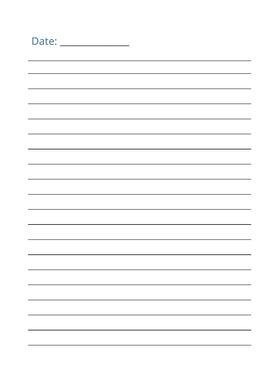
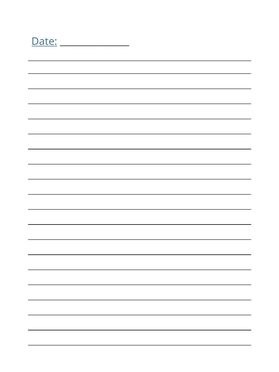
Date underline: none -> present (44, 42)
